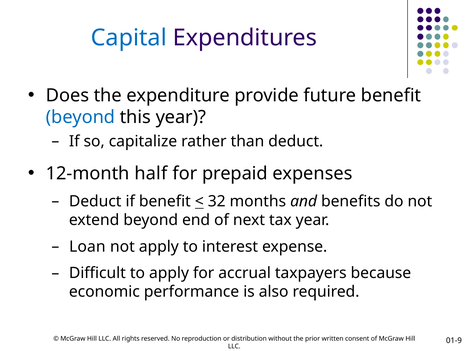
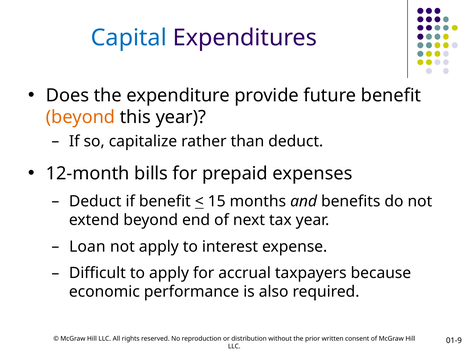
beyond colour: blue -> orange (80, 117)
half: half -> bills (151, 173)
32: 32 -> 15 (217, 201)
